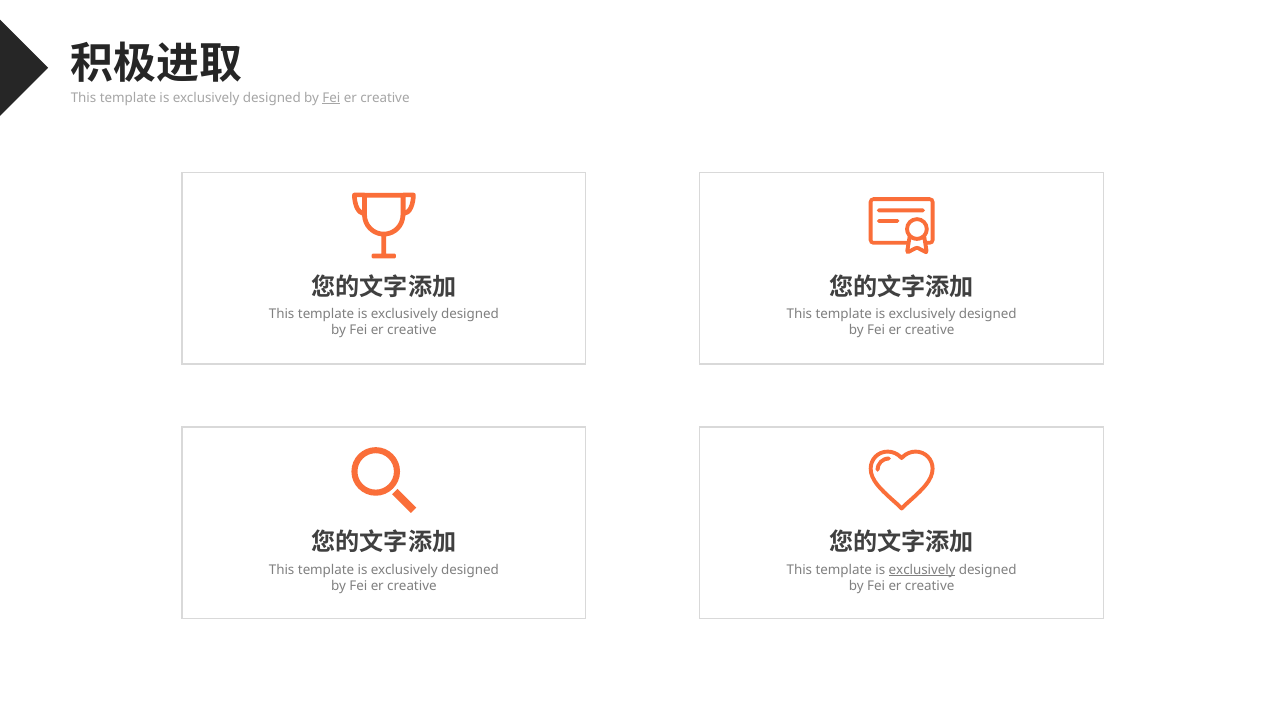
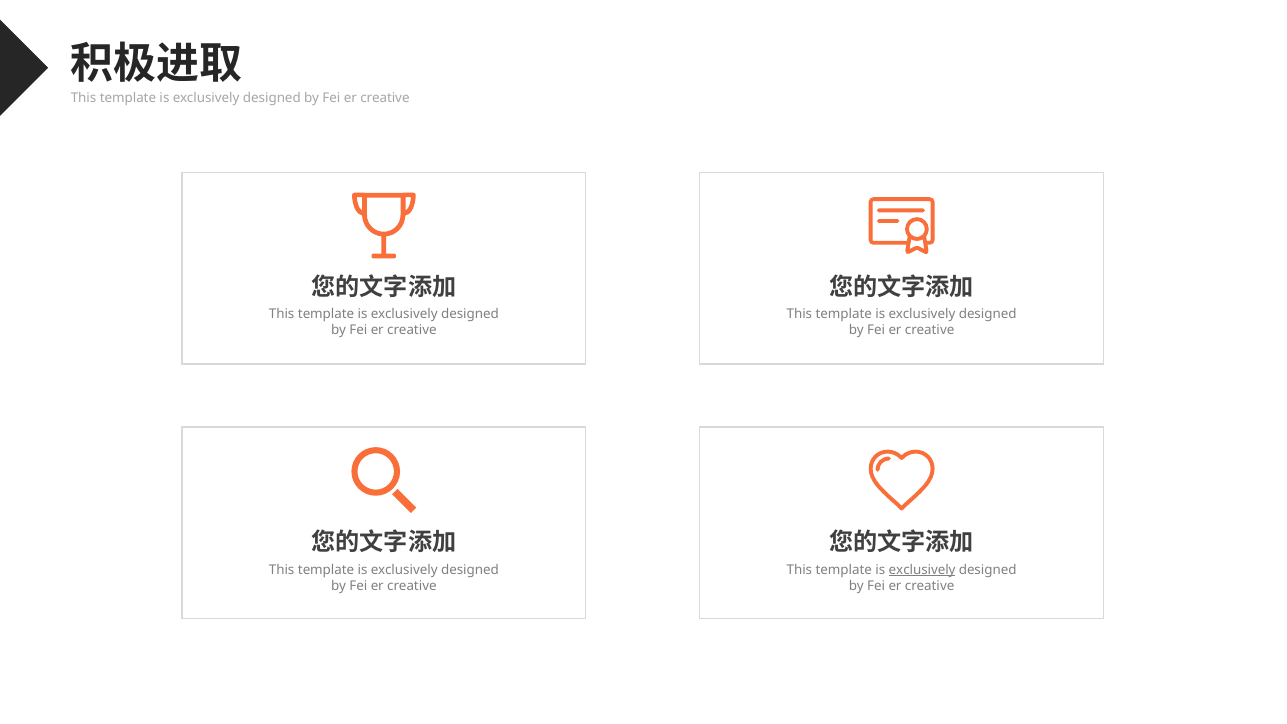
Fei underline: present -> none (331, 98)
